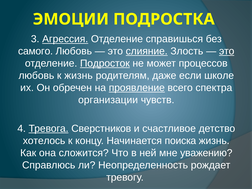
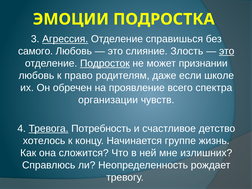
слияние underline: present -> none (147, 51)
процессов: процессов -> признании (203, 63)
к жизнь: жизнь -> право (79, 76)
проявление underline: present -> none (137, 88)
Сверстников: Сверстников -> Потребность (101, 129)
поиска: поиска -> группе (180, 141)
уважению: уважению -> излишних (206, 153)
